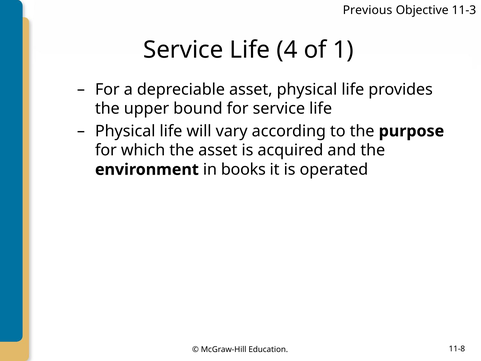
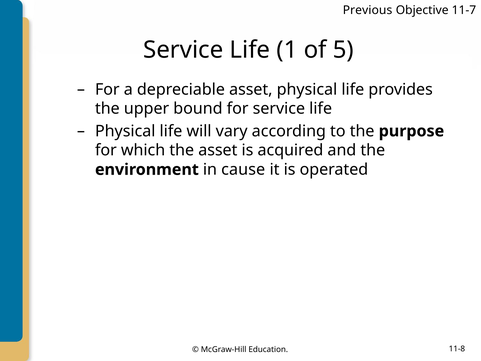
11-3: 11-3 -> 11-7 (464, 10)
4: 4 -> 1 (287, 50)
1: 1 -> 5 (343, 50)
books: books -> cause (243, 169)
